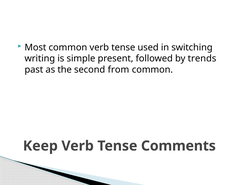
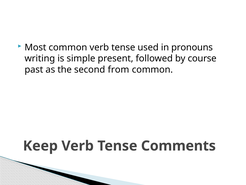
switching: switching -> pronouns (192, 47)
trends: trends -> course (202, 58)
